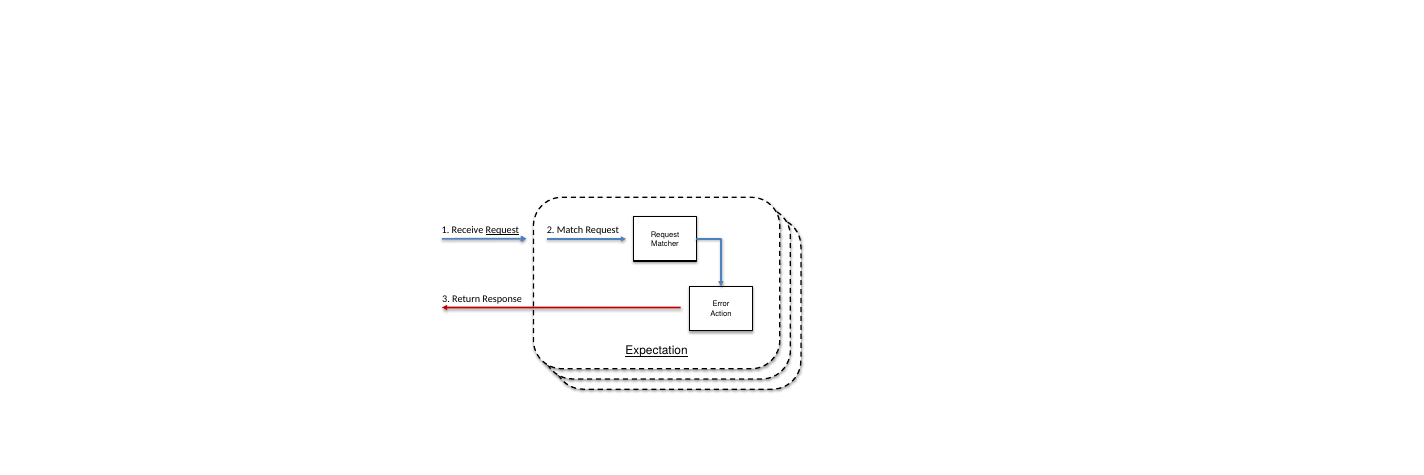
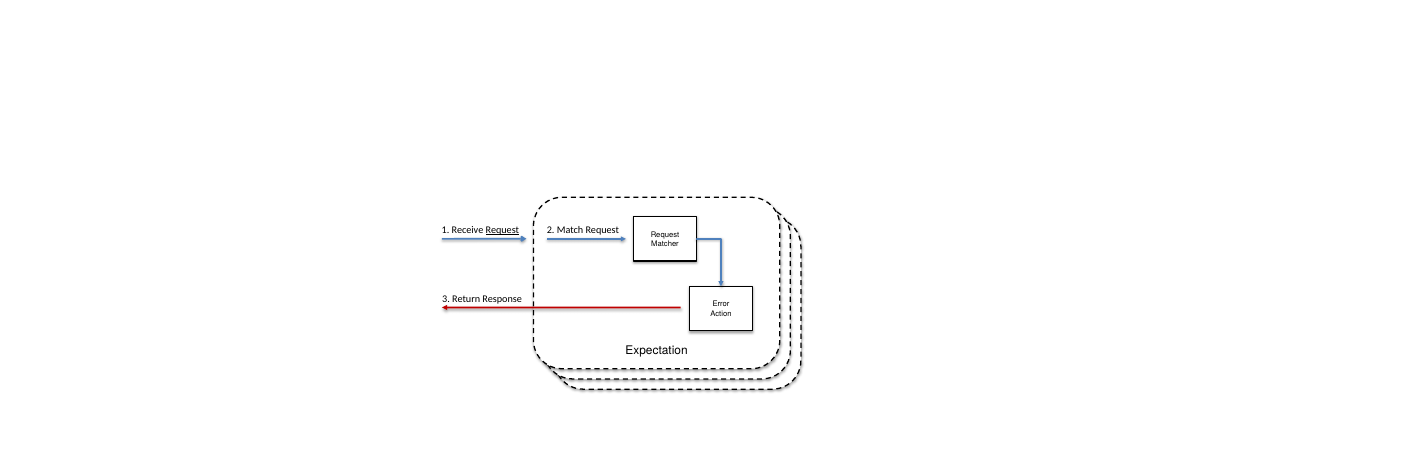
Expectation underline: present -> none (657, 351)
